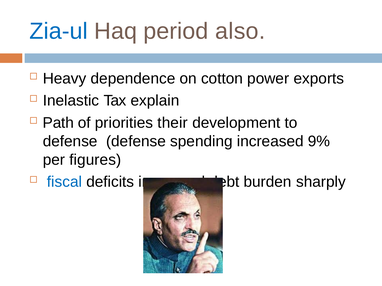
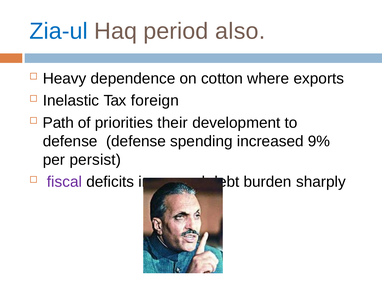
power: power -> where (268, 79)
explain: explain -> foreign (155, 101)
figures: figures -> persist (95, 160)
fiscal colour: blue -> purple (64, 182)
